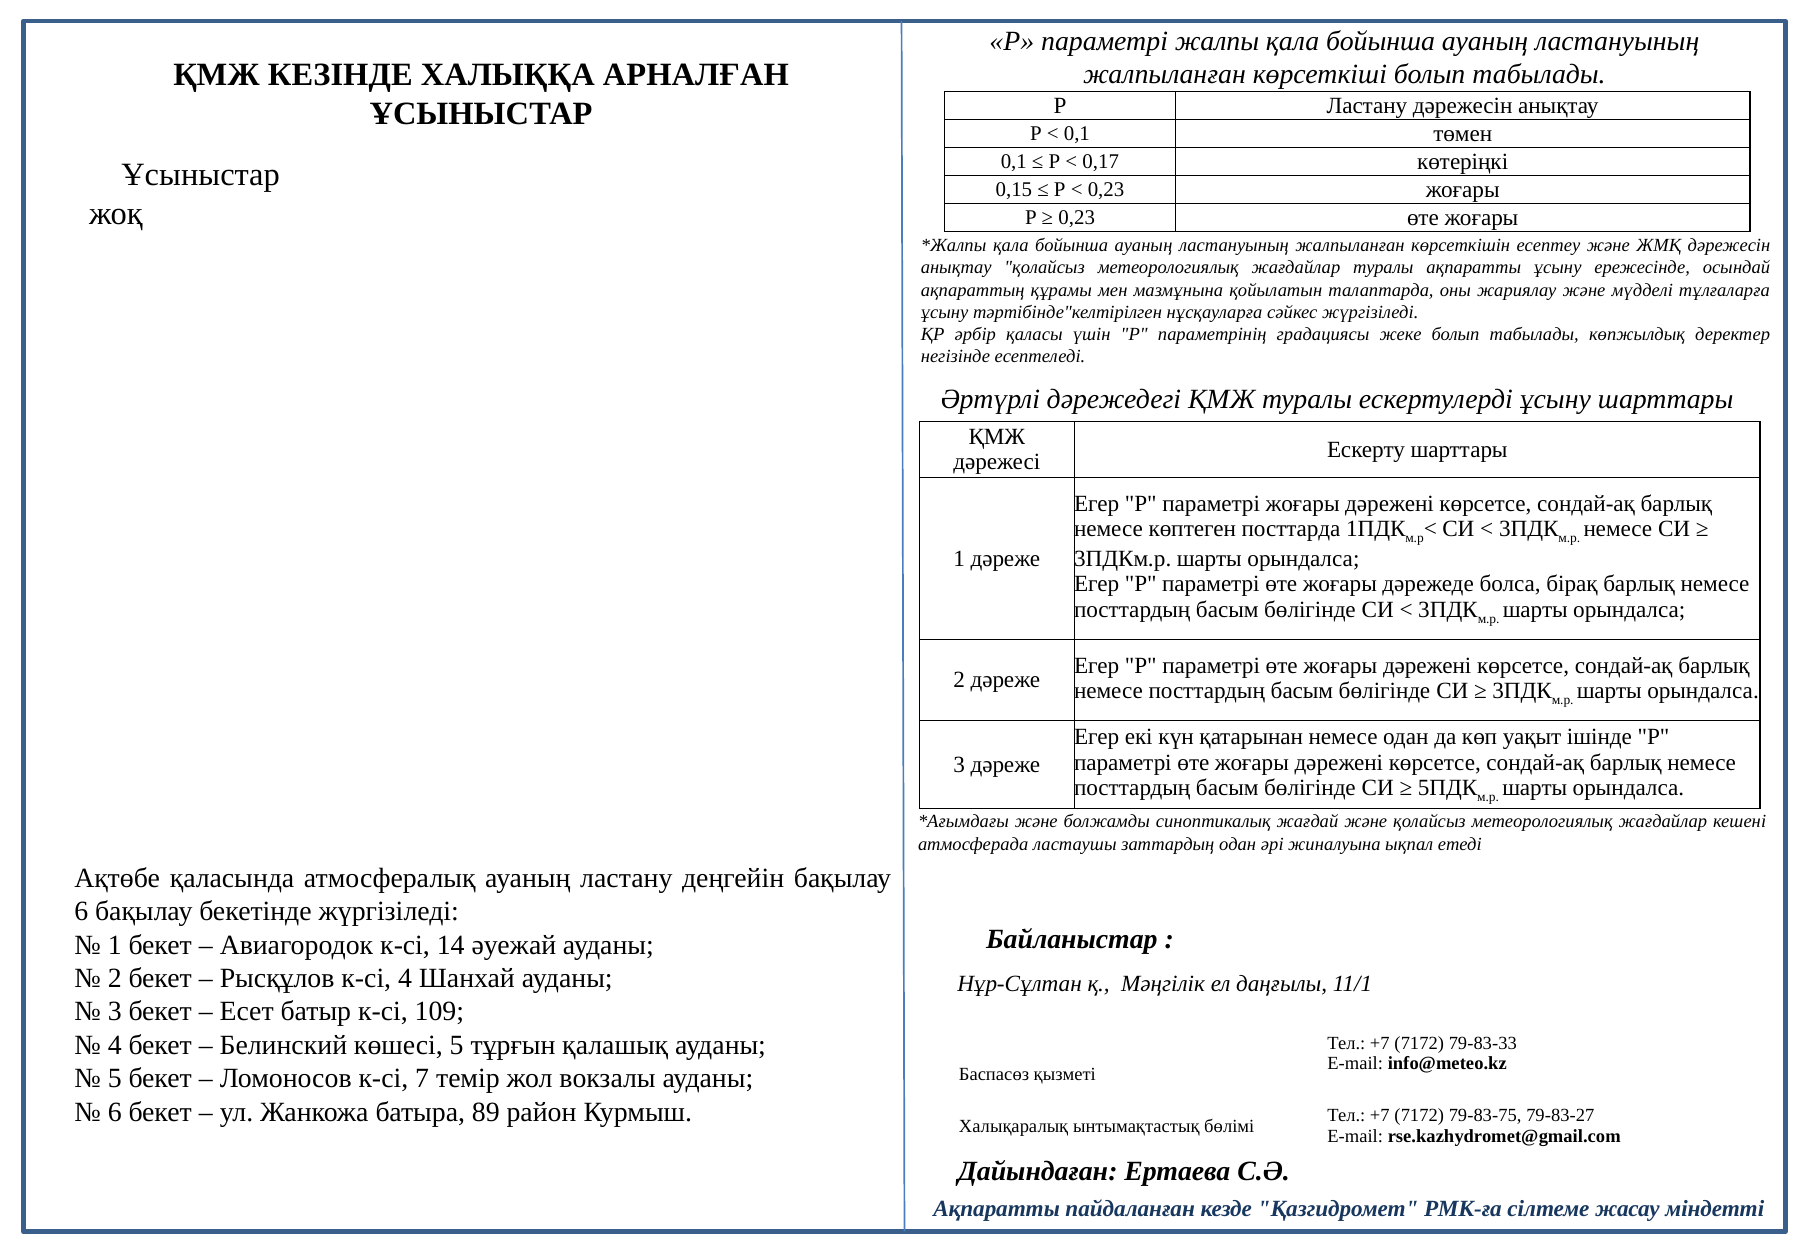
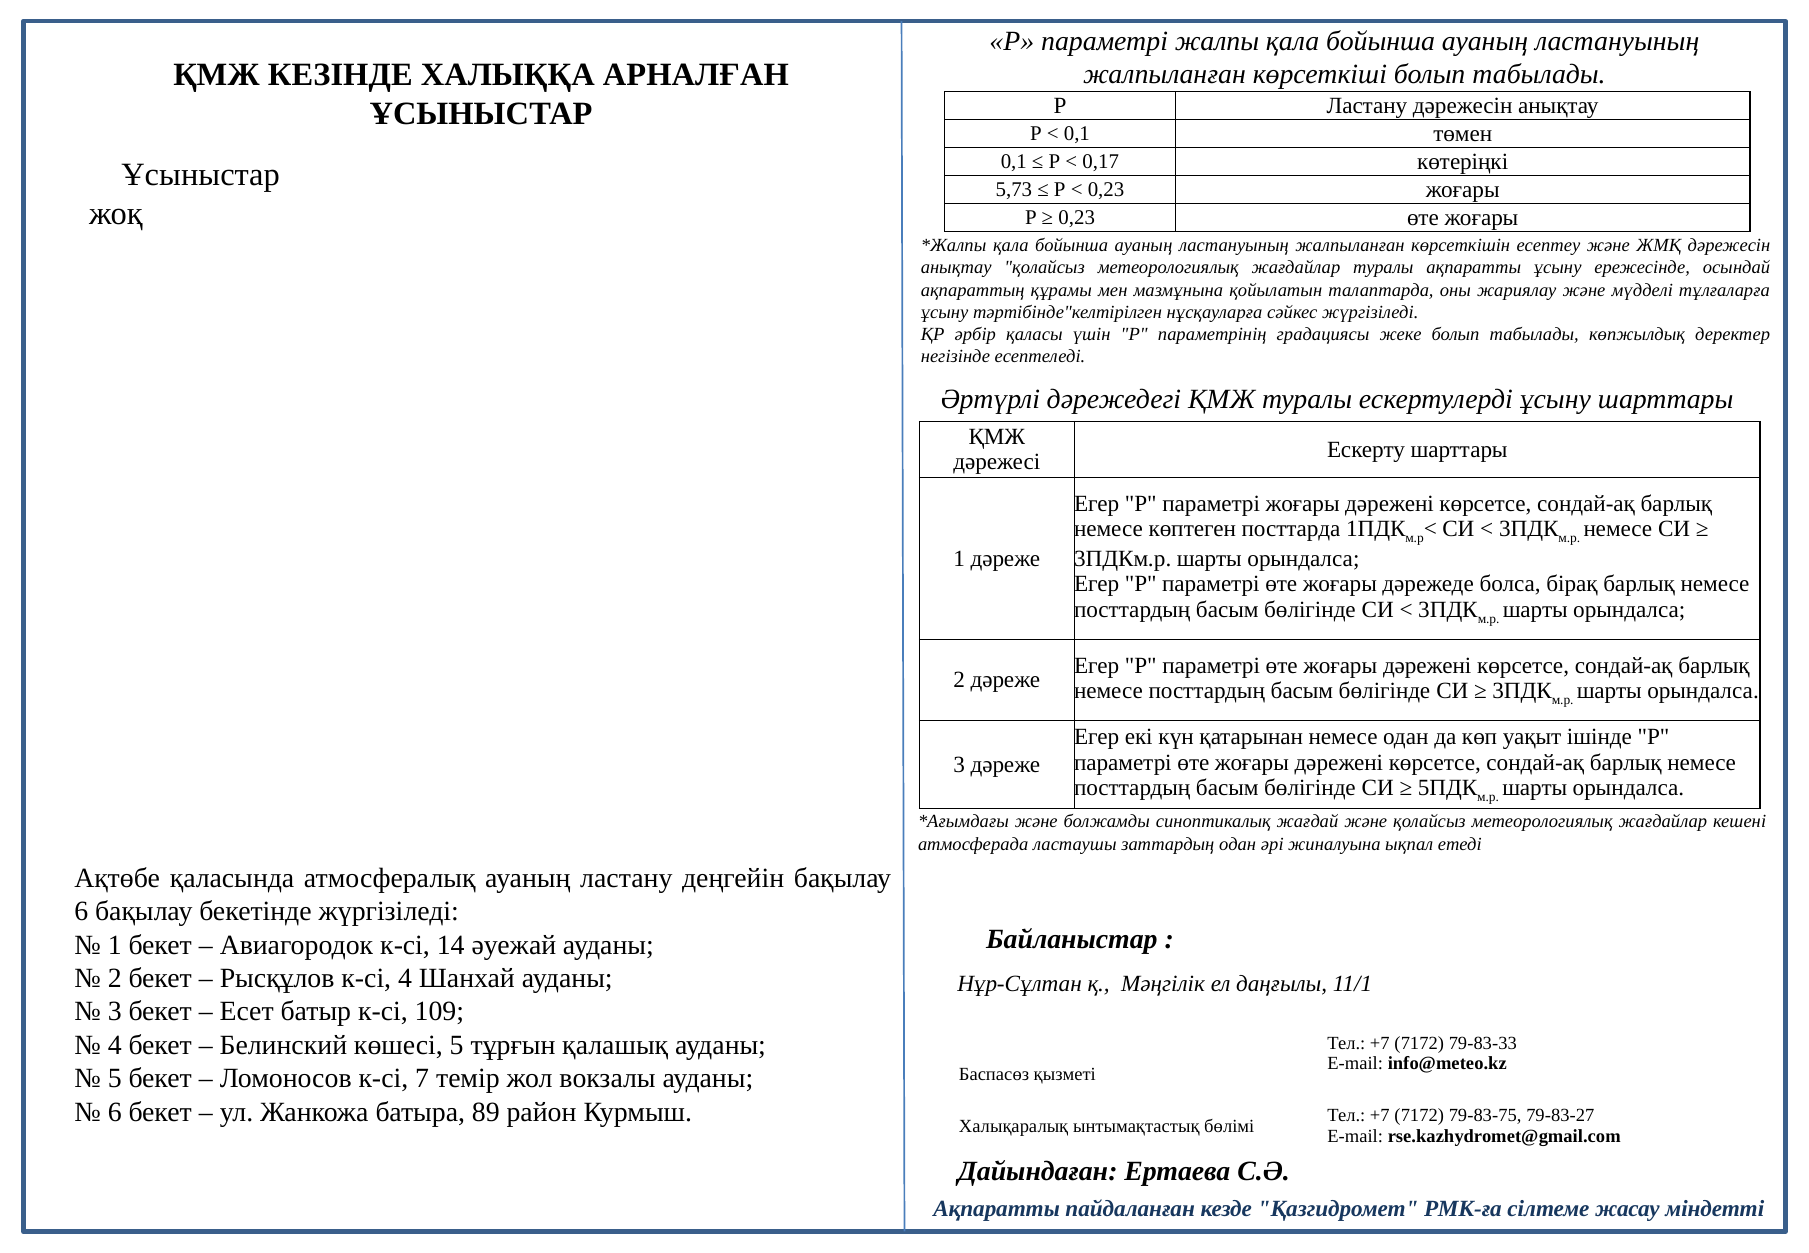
0,15: 0,15 -> 5,73 (1014, 189)
